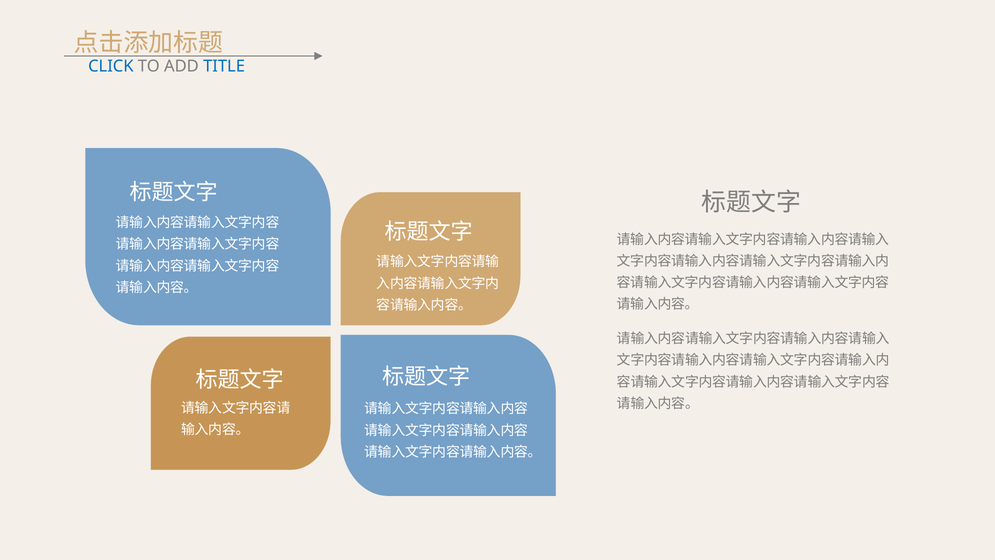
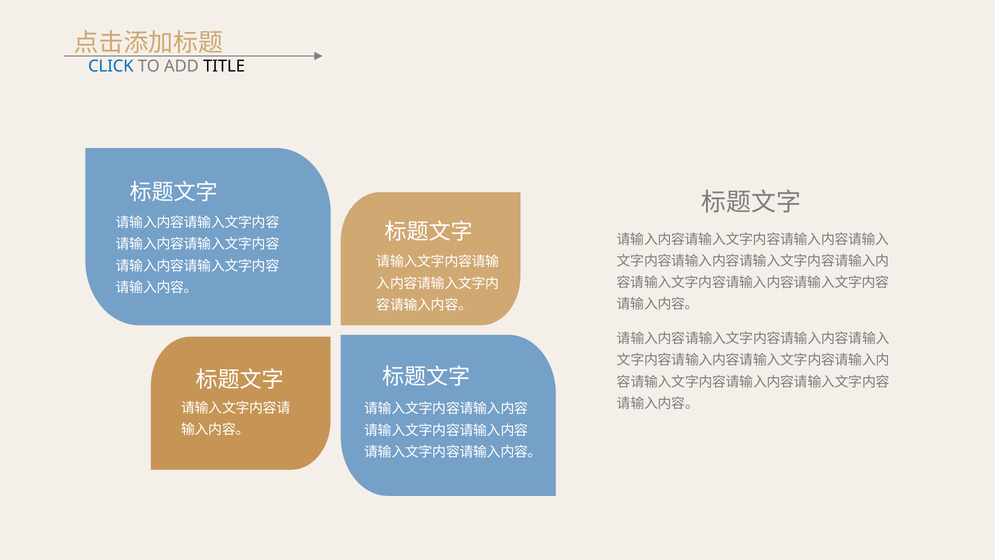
TITLE colour: blue -> black (224, 66)
